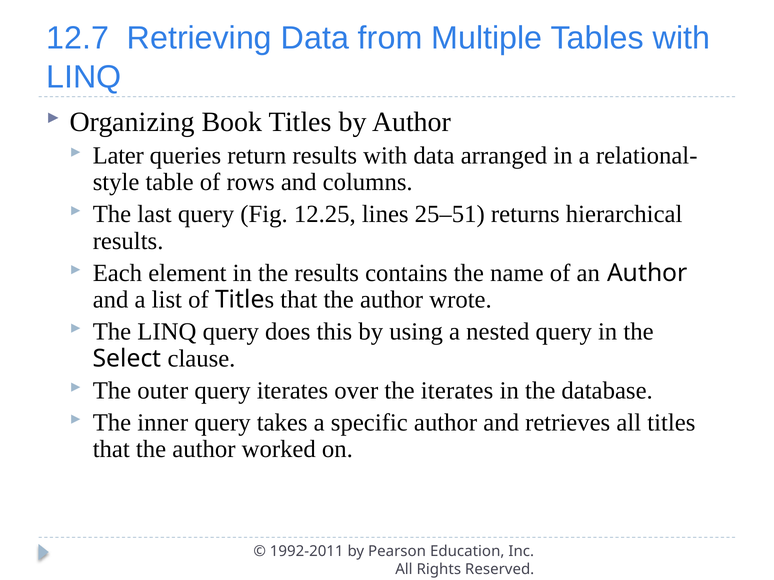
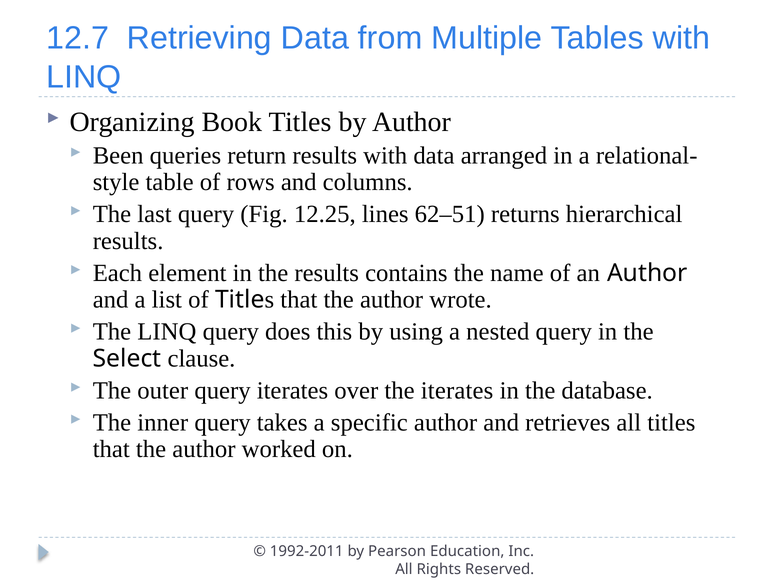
Later: Later -> Been (118, 156)
25–51: 25–51 -> 62–51 (450, 215)
